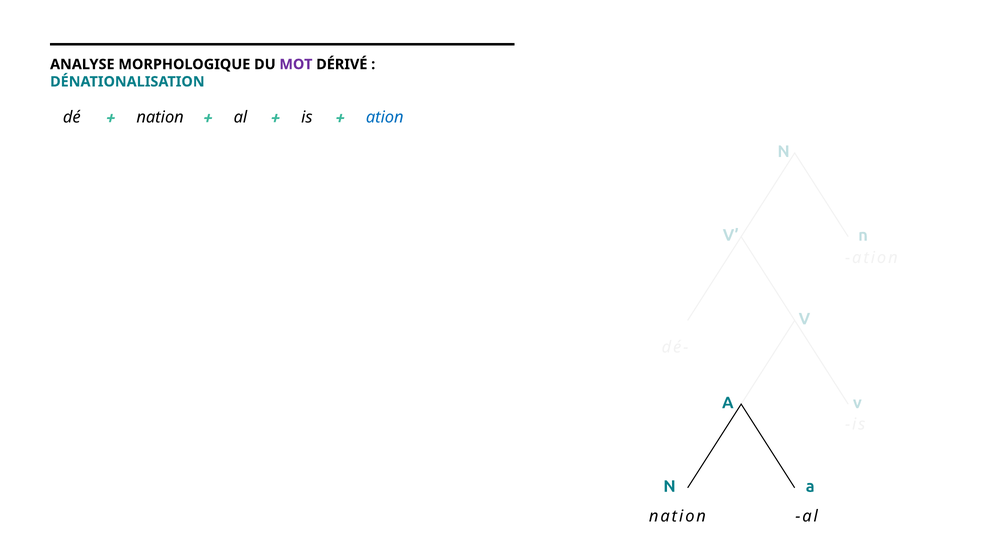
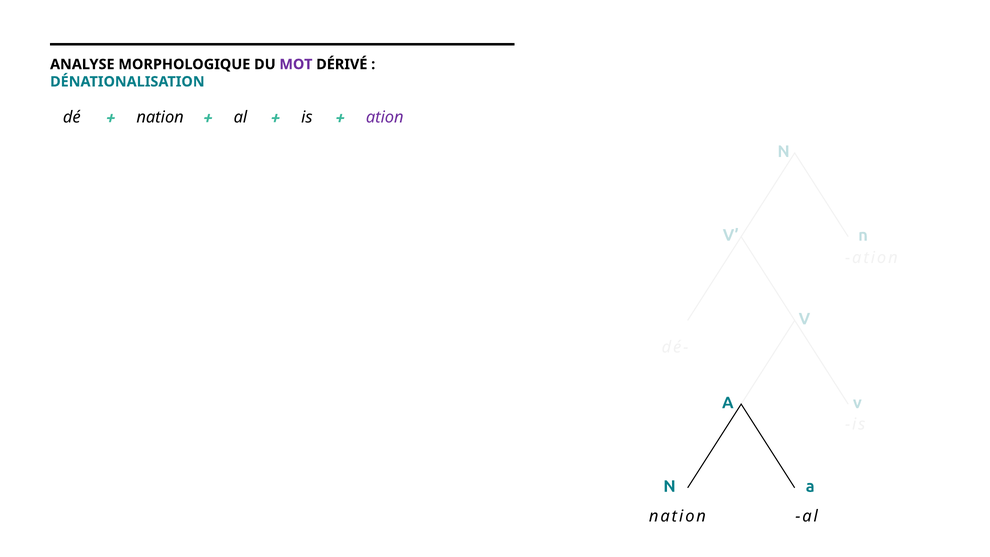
ation colour: blue -> purple (385, 117)
